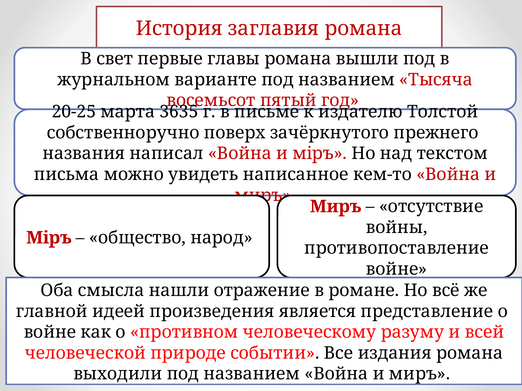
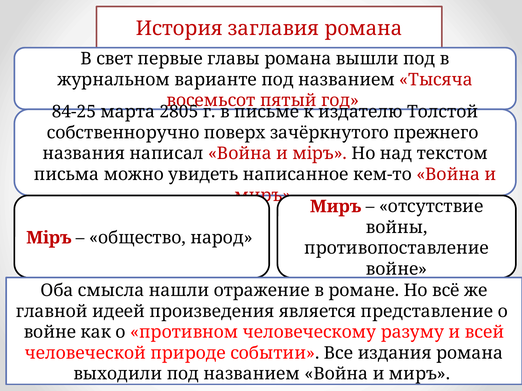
20-25: 20-25 -> 84-25 (74, 112)
3635: 3635 -> 2805 (179, 112)
